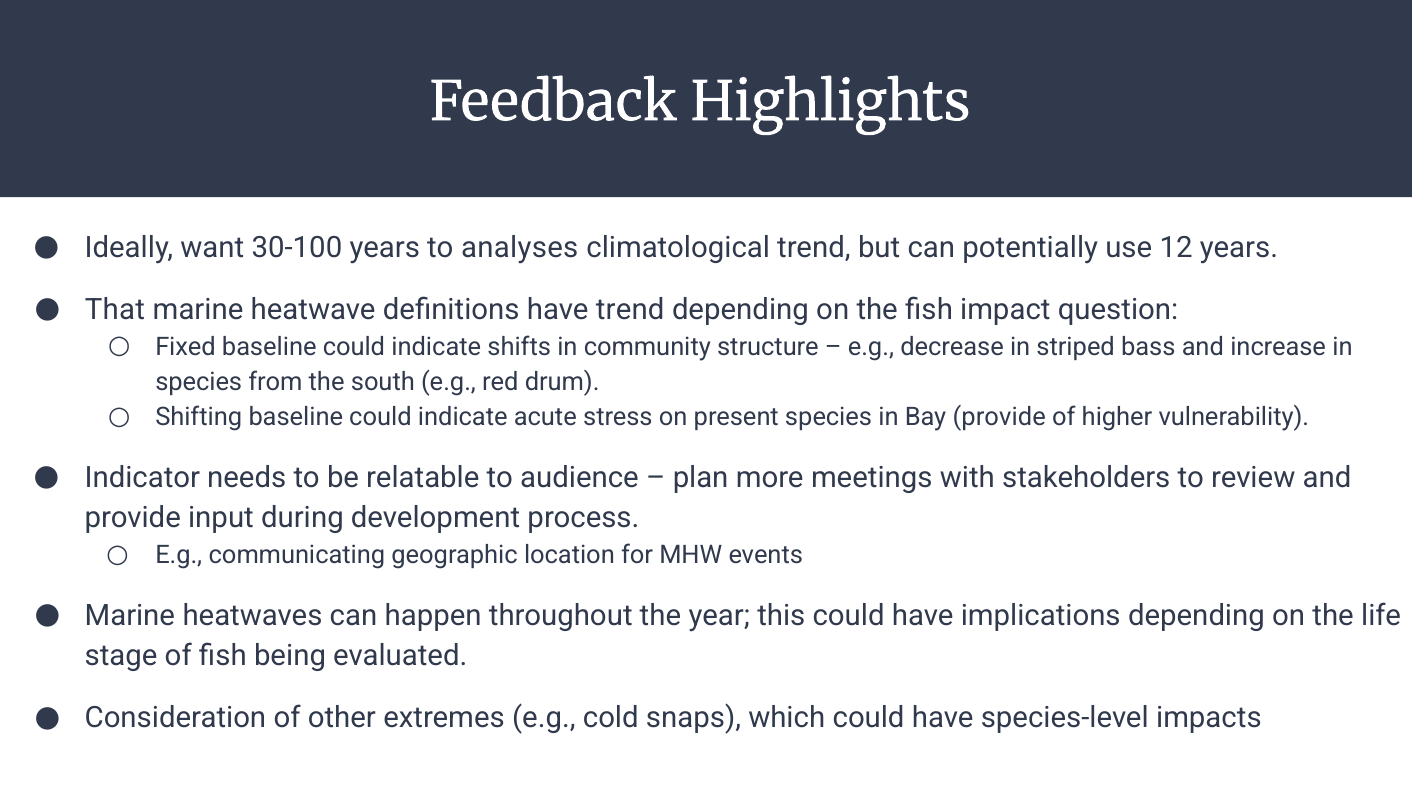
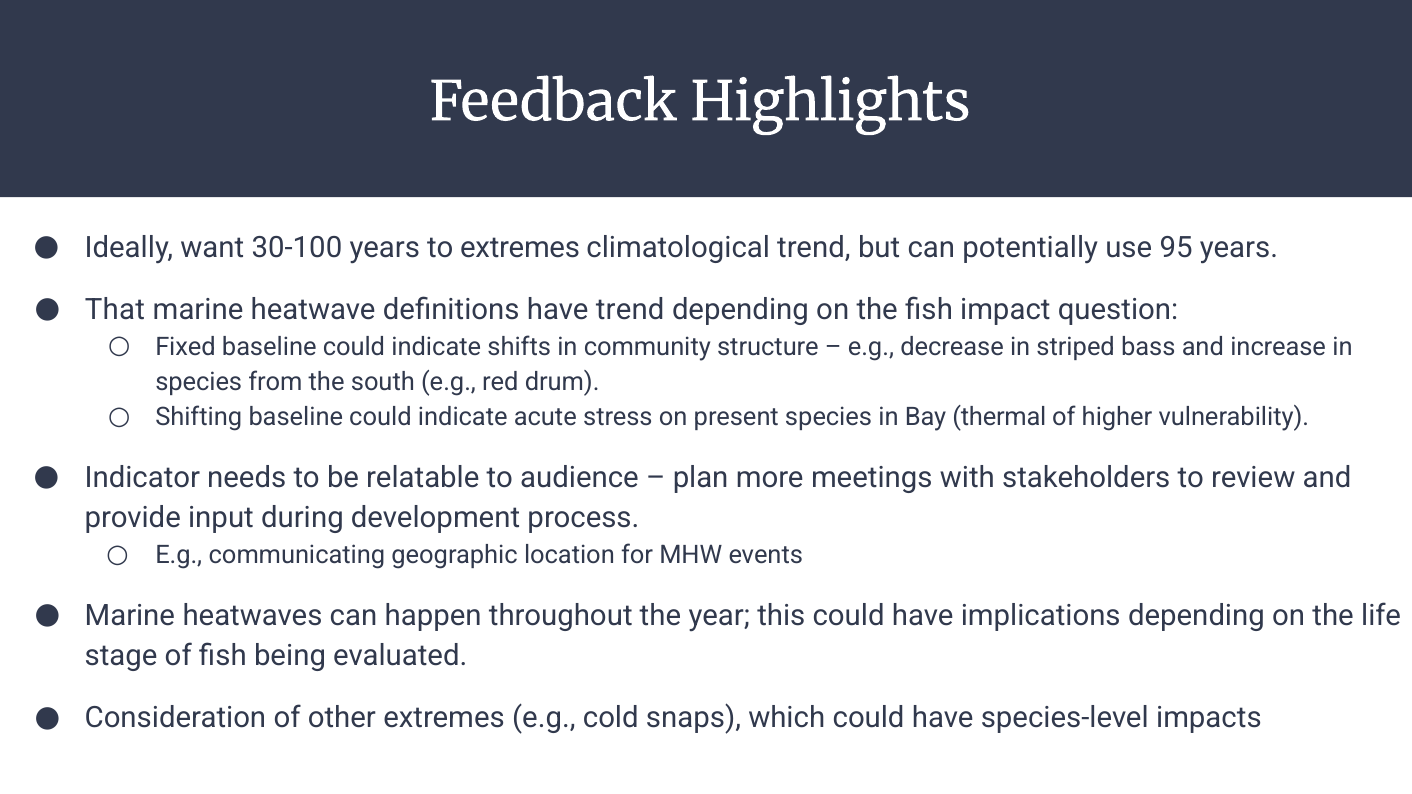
to analyses: analyses -> extremes (520, 248)
12: 12 -> 95 (1176, 248)
Bay provide: provide -> thermal (999, 418)
